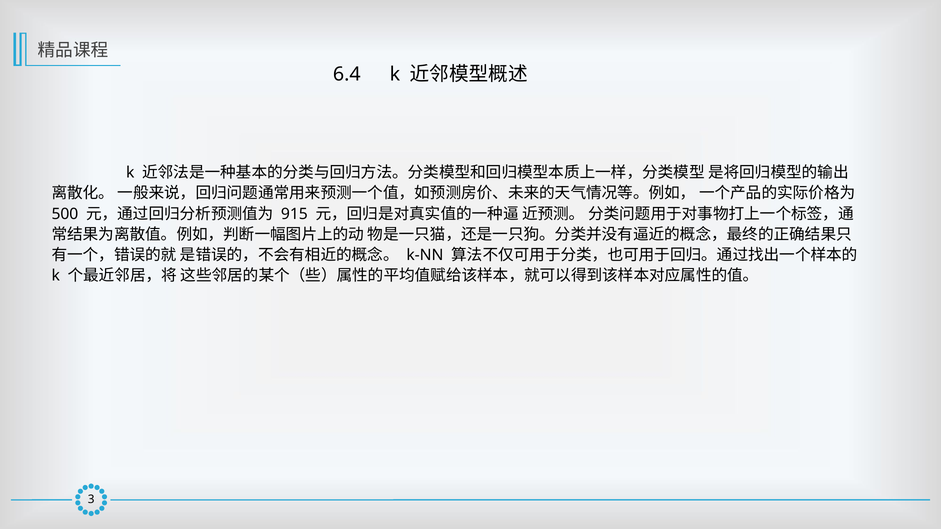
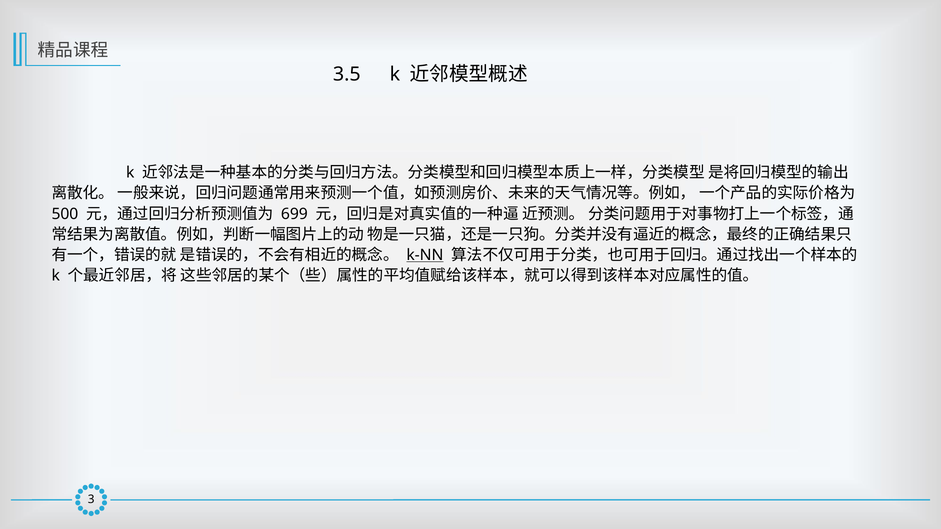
6.4: 6.4 -> 3.5 (347, 74)
915: 915 -> 699 (294, 214)
k-NN underline: none -> present (425, 255)
